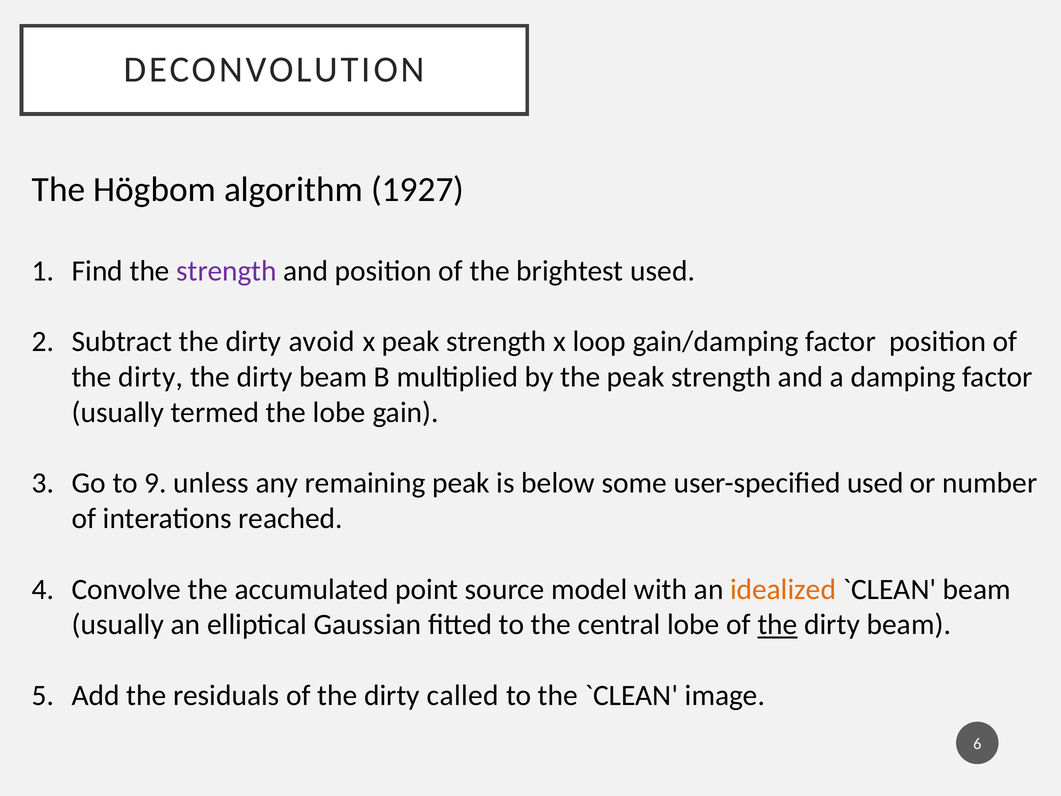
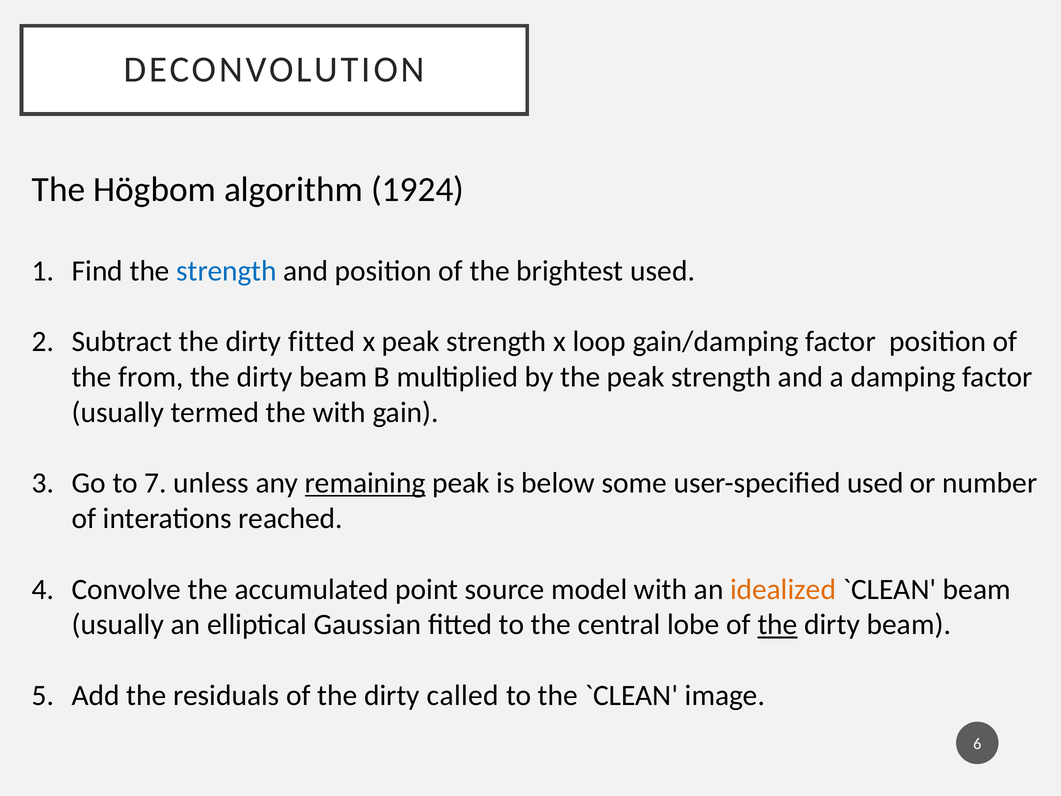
1927: 1927 -> 1924 (418, 190)
strength colour: purple -> blue (226, 271)
dirty avoid: avoid -> fitted (322, 341)
dirty: dirty -> from (151, 377)
the lobe: lobe -> with (339, 412)
9: 9 -> 7 (156, 483)
remaining underline: none -> present (365, 483)
